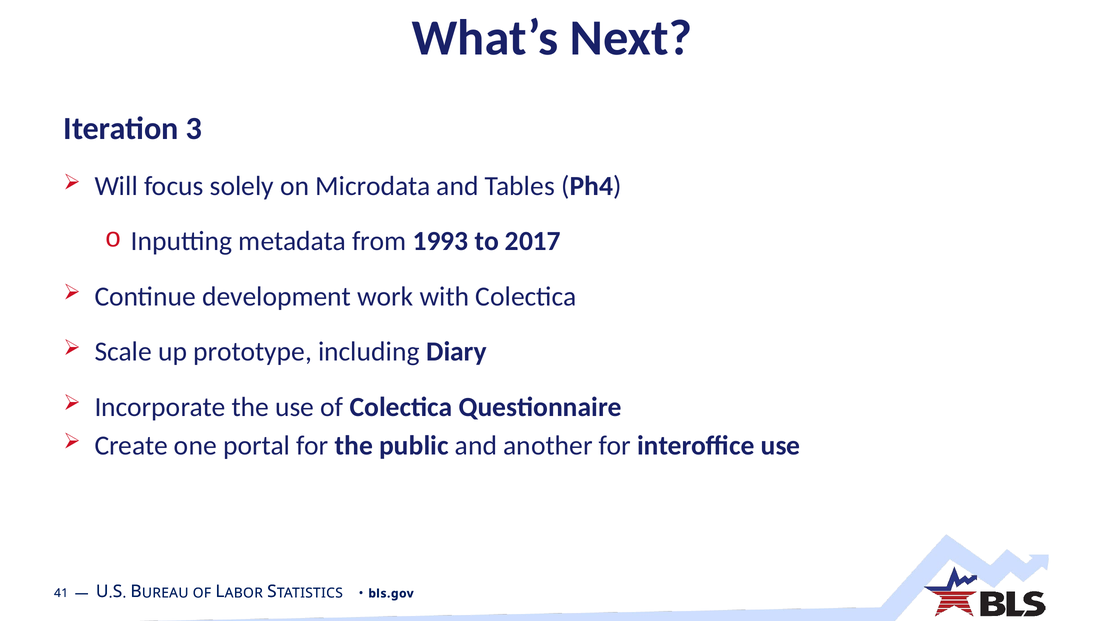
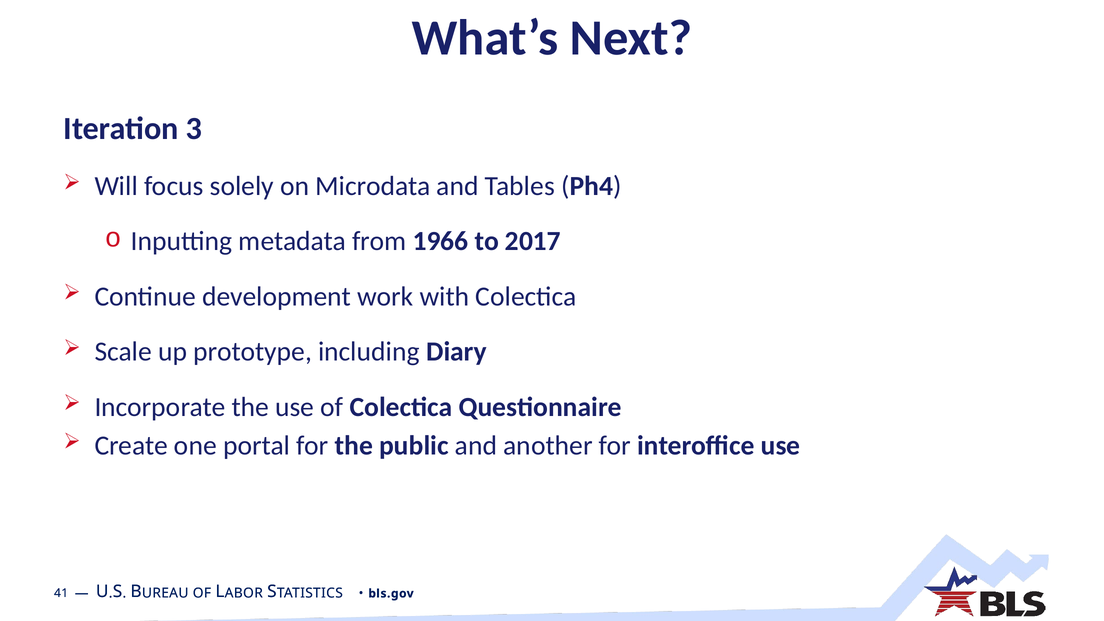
1993: 1993 -> 1966 (440, 241)
